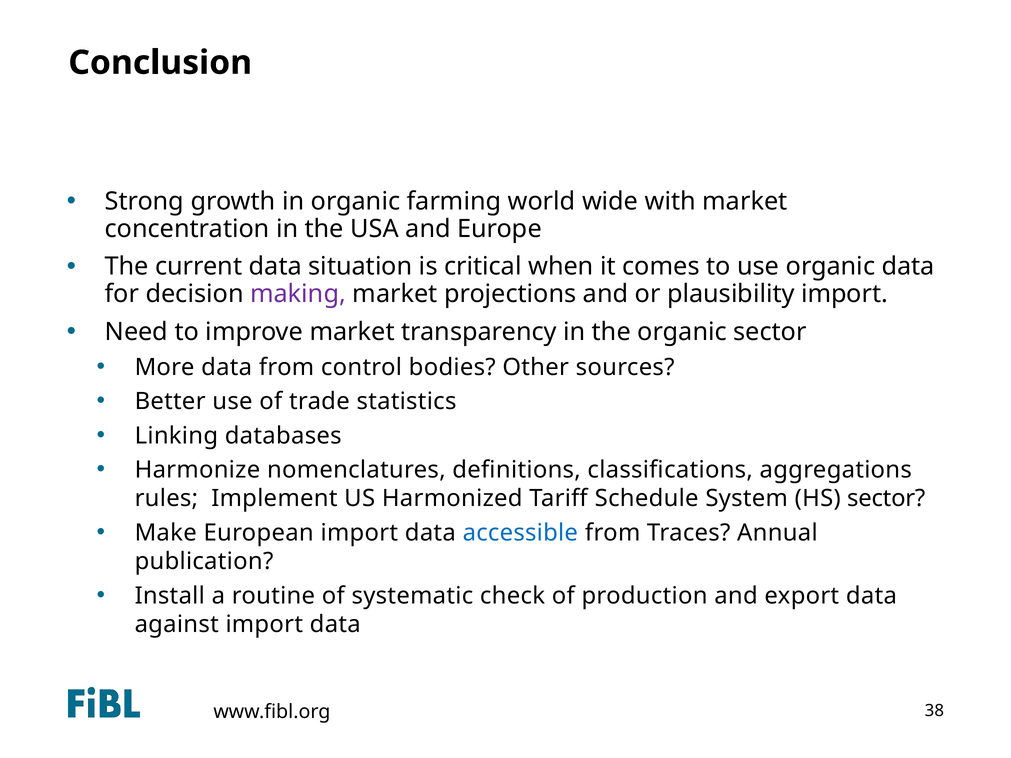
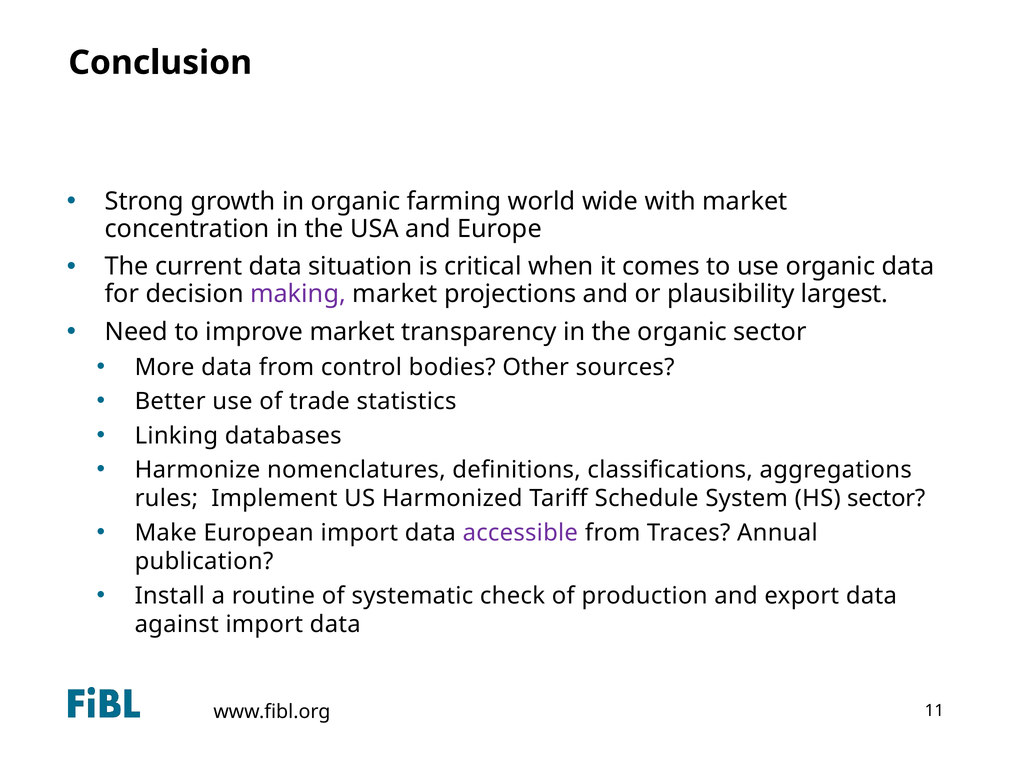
plausibility import: import -> largest (845, 294)
accessible colour: blue -> purple (520, 533)
38: 38 -> 11 (934, 711)
